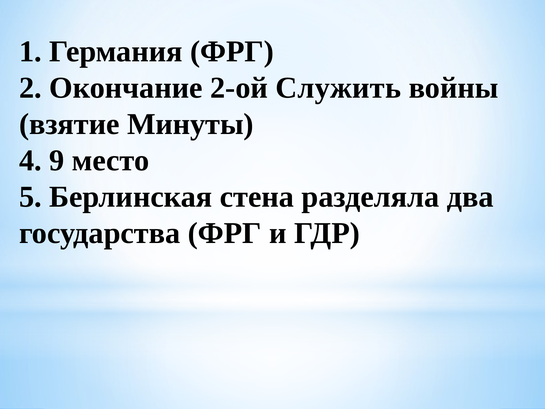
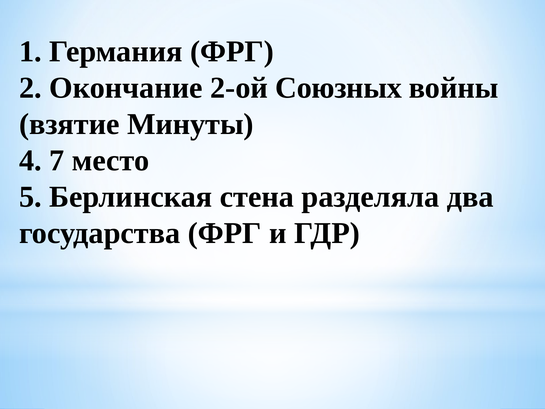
Служить: Служить -> Союзных (338, 88)
9: 9 -> 7 (57, 160)
